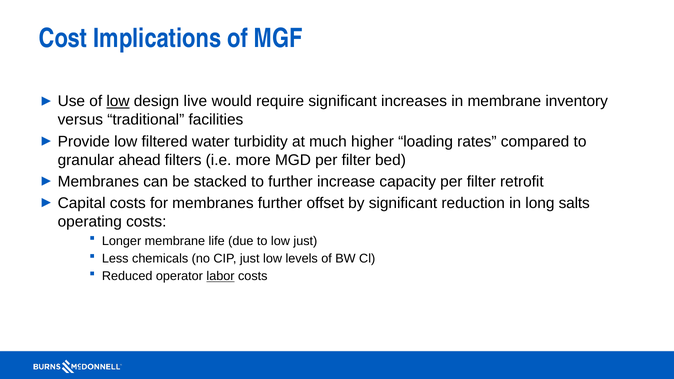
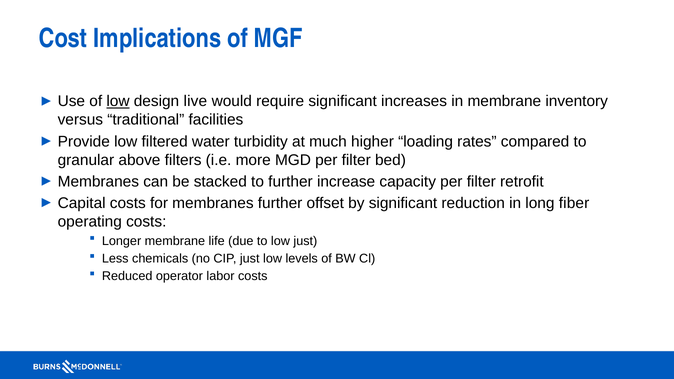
ahead: ahead -> above (139, 160)
salts: salts -> fiber (574, 203)
labor underline: present -> none (221, 276)
